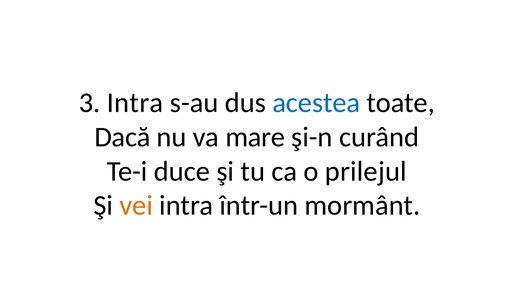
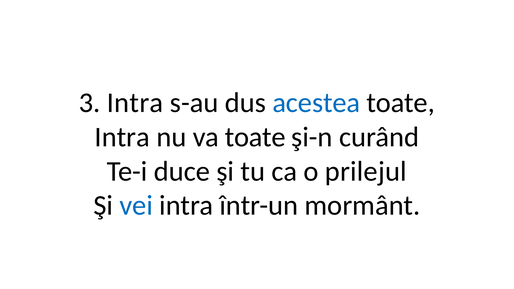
Dacă: Dacă -> Intra (122, 137)
va mare: mare -> toate (255, 137)
vei colour: orange -> blue (136, 206)
